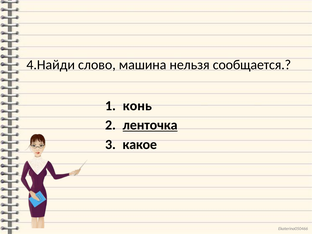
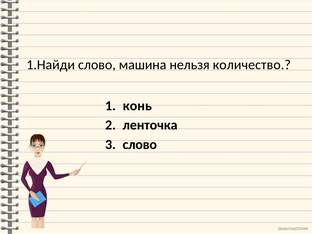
4.Найди: 4.Найди -> 1.Найди (51, 65)
сообщается: сообщается -> количество (252, 65)
ленточка underline: present -> none (150, 125)
какое: какое -> слово (140, 145)
